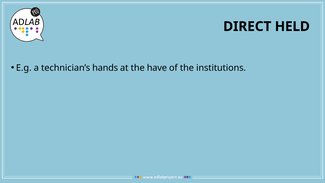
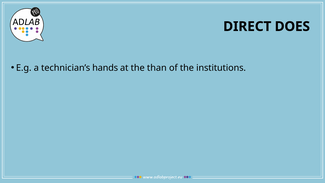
HELD: HELD -> DOES (292, 26)
have: have -> than (157, 68)
